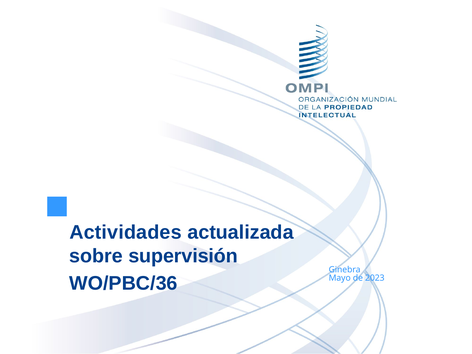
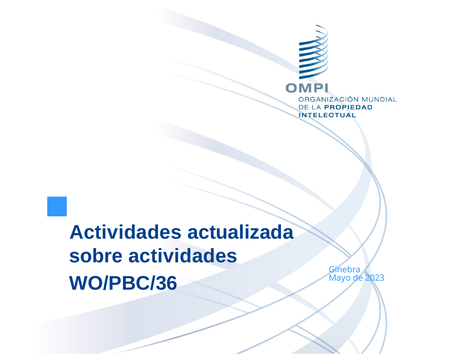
sobre supervisión: supervisión -> actividades (183, 256)
